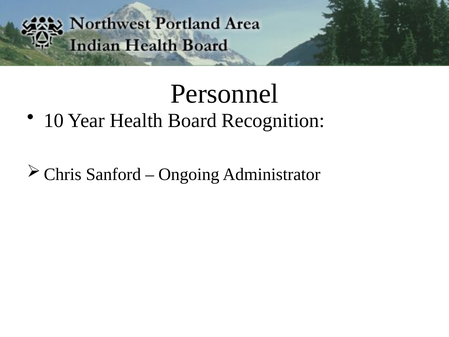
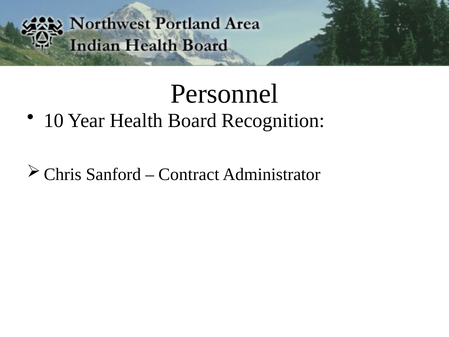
Ongoing: Ongoing -> Contract (189, 174)
